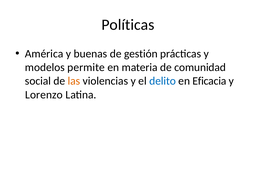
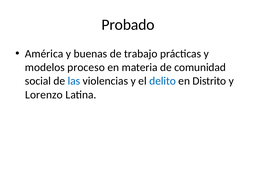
Políticas: Políticas -> Probado (128, 25)
gestión: gestión -> trabajo (141, 54)
permite: permite -> proceso (86, 67)
las colour: orange -> blue (74, 81)
Eficacia: Eficacia -> Distrito (209, 81)
